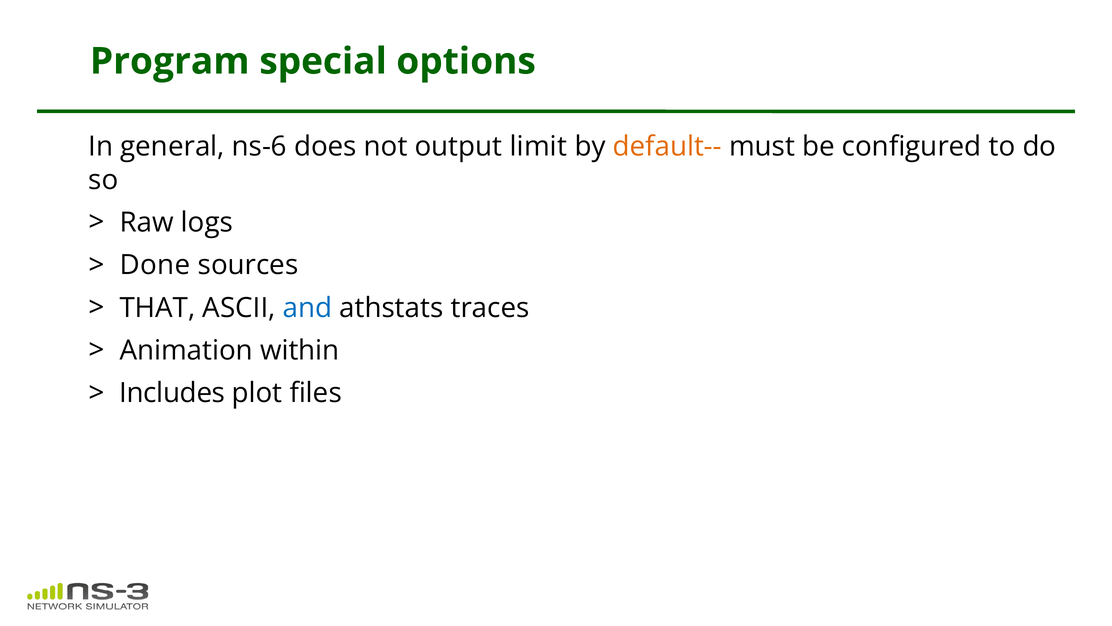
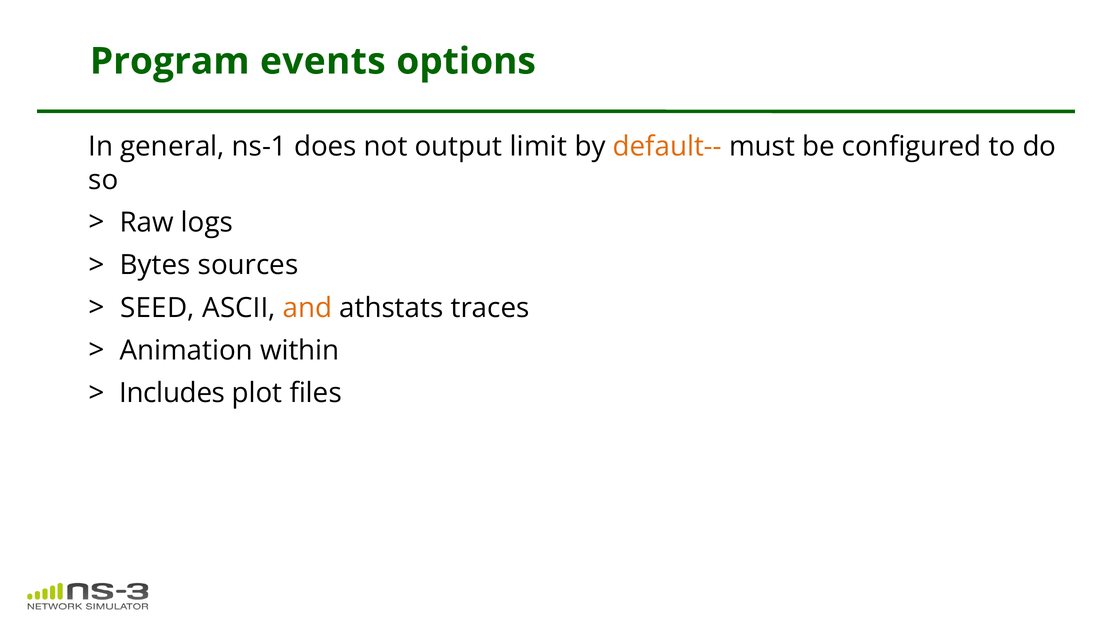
special: special -> events (323, 61)
ns-6: ns-6 -> ns-1 (259, 146)
Done: Done -> Bytes (155, 265)
THAT: THAT -> SEED (157, 308)
and colour: blue -> orange (307, 308)
